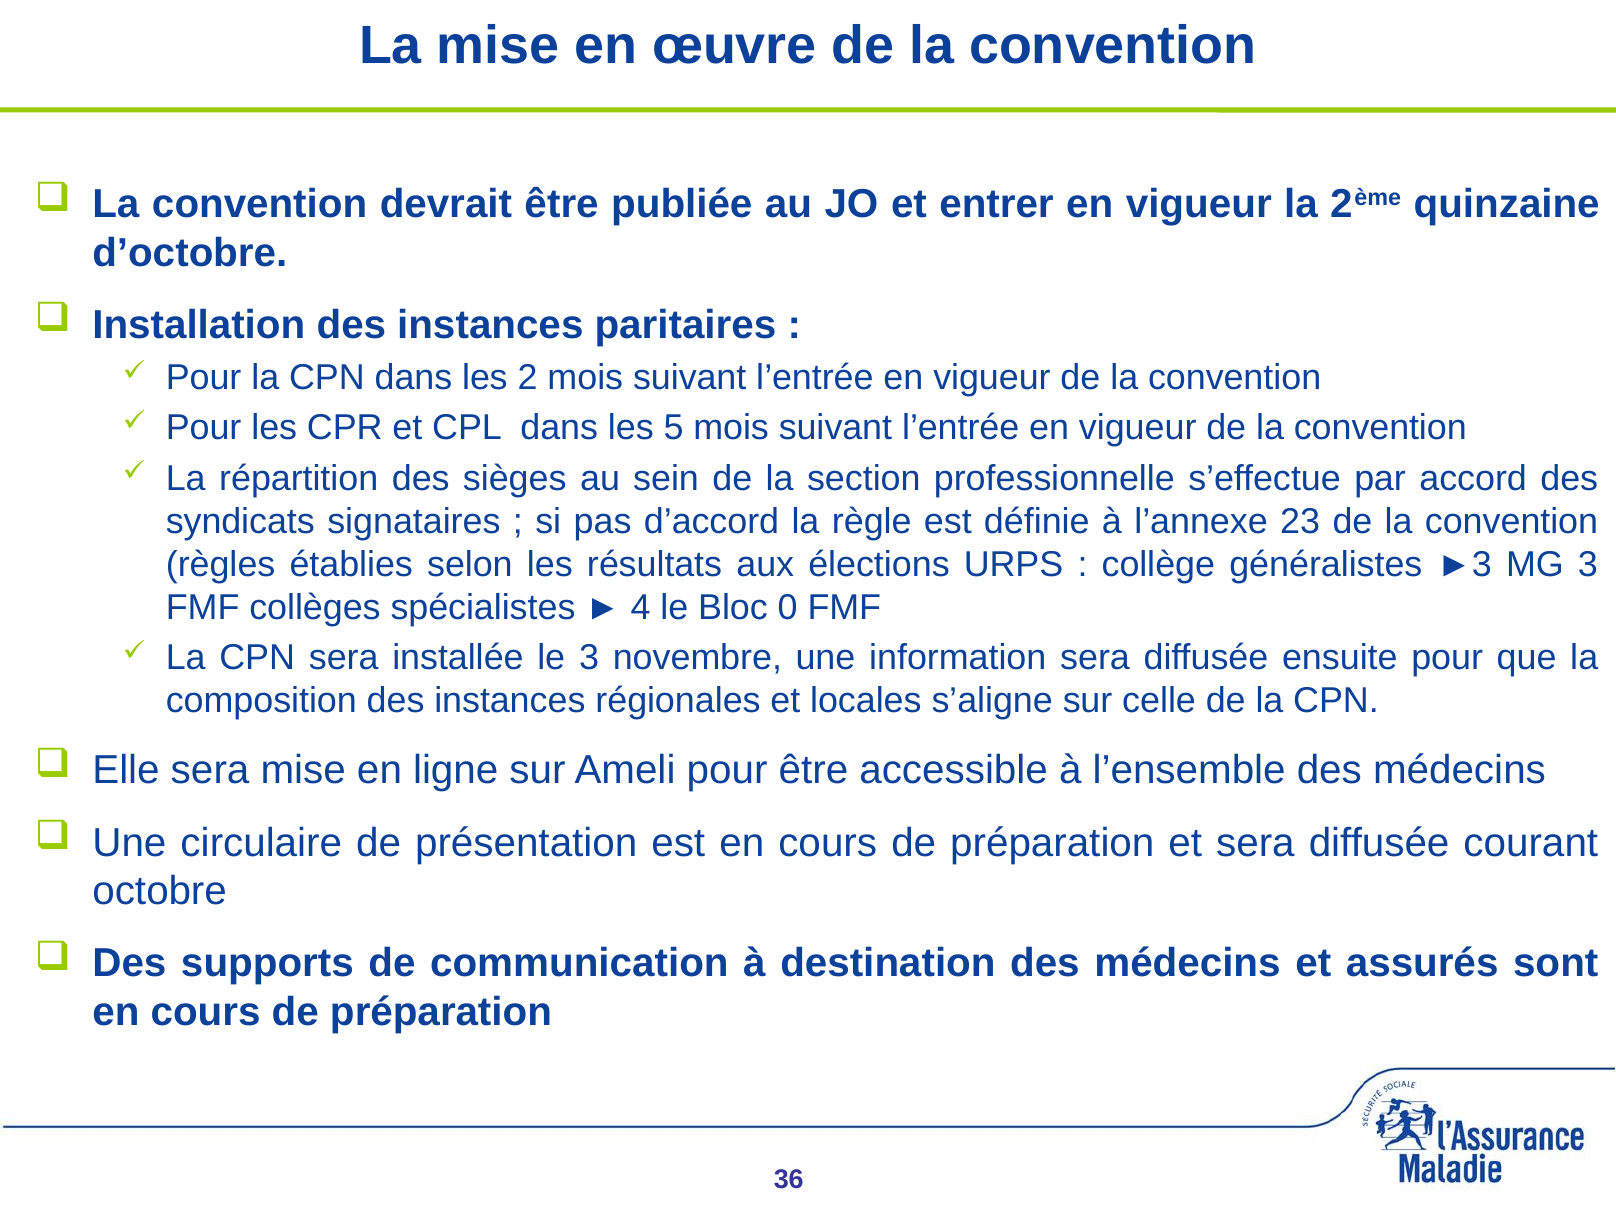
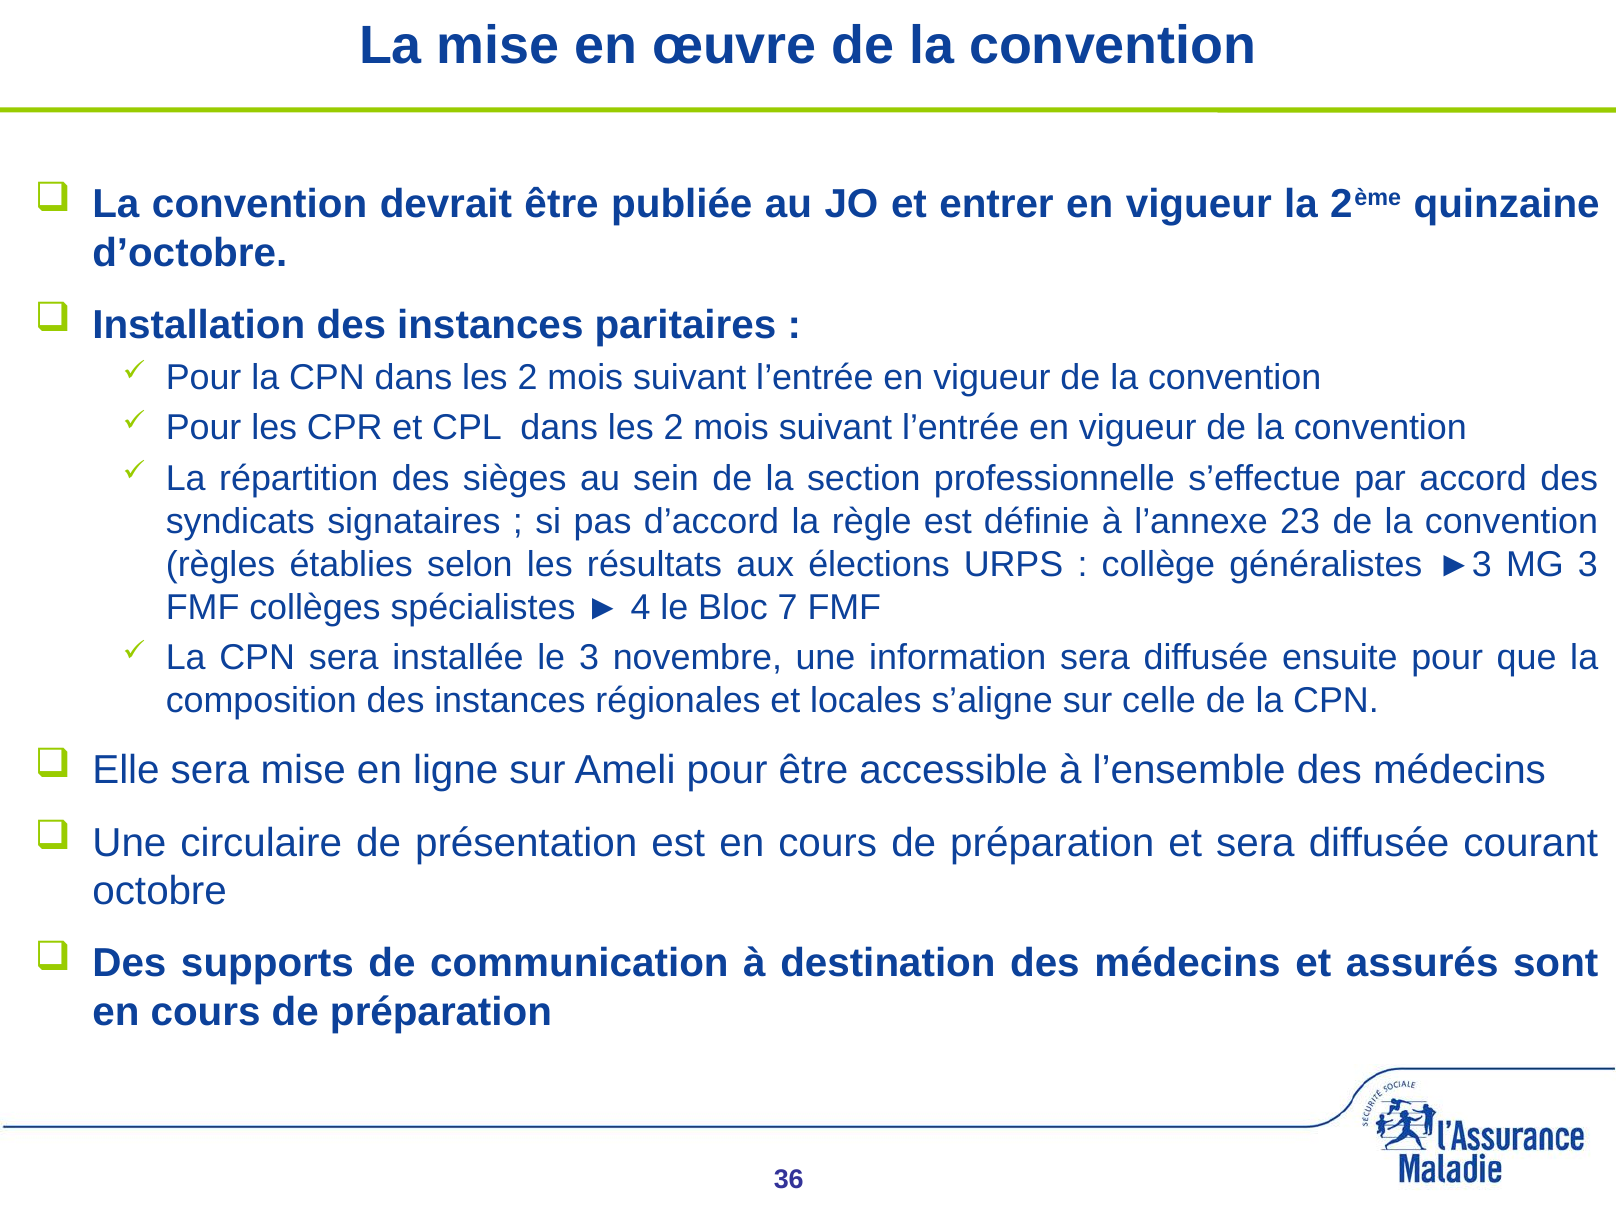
CPL dans les 5: 5 -> 2 (673, 428)
0: 0 -> 7 (788, 607)
